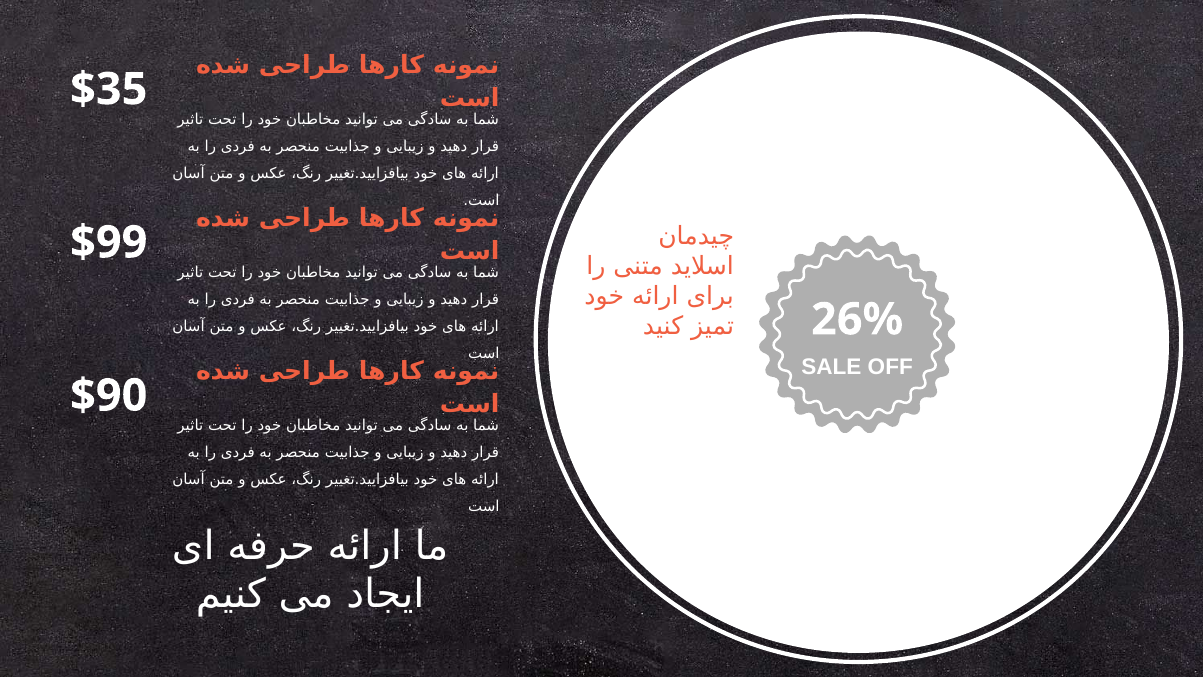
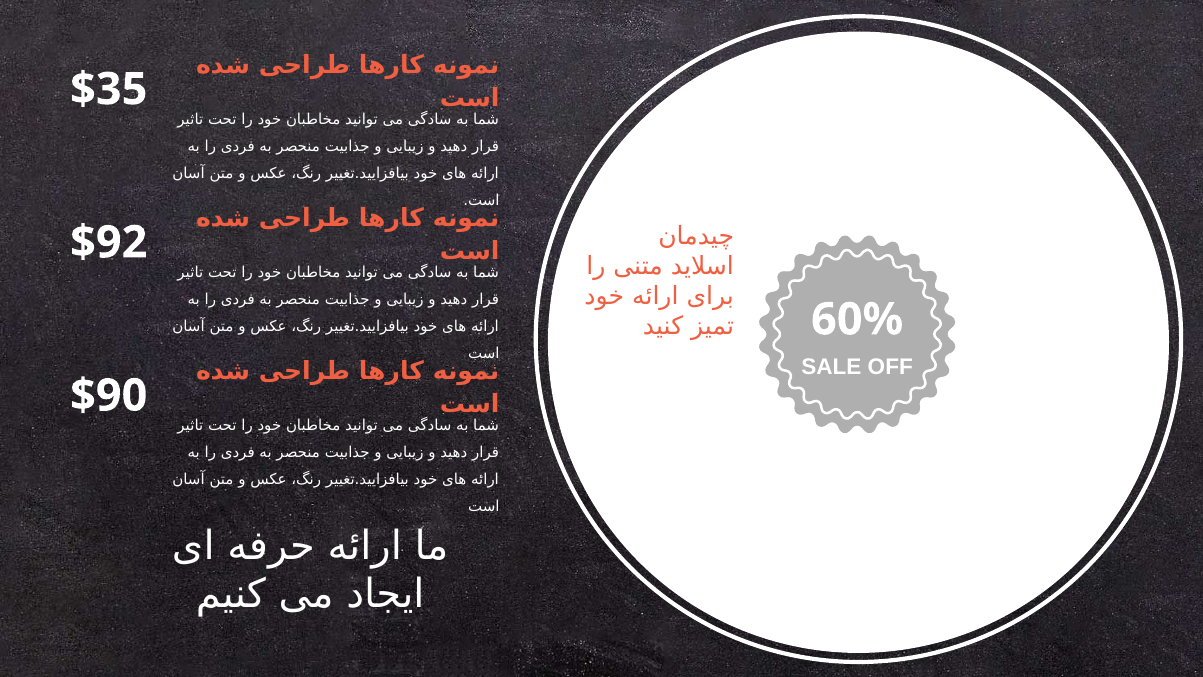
$99: $99 -> $92 (109, 242)
26%: 26% -> 60% (857, 319)
